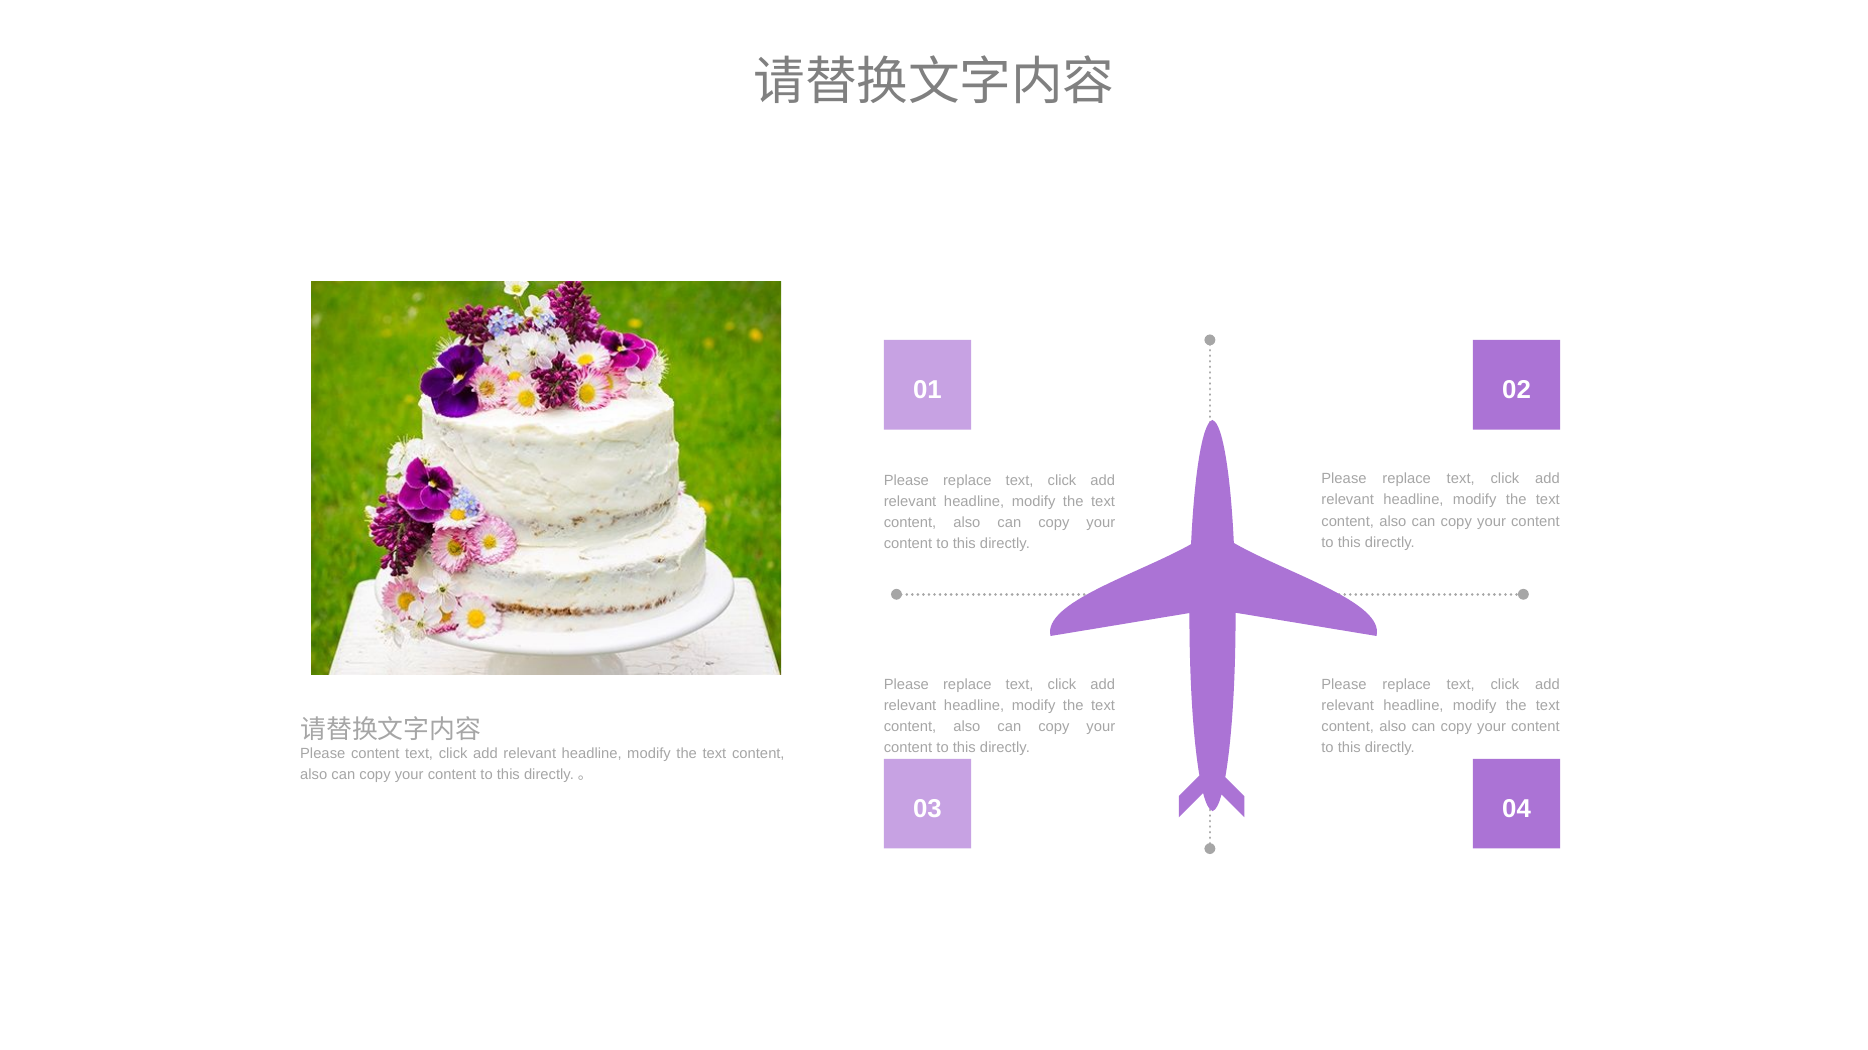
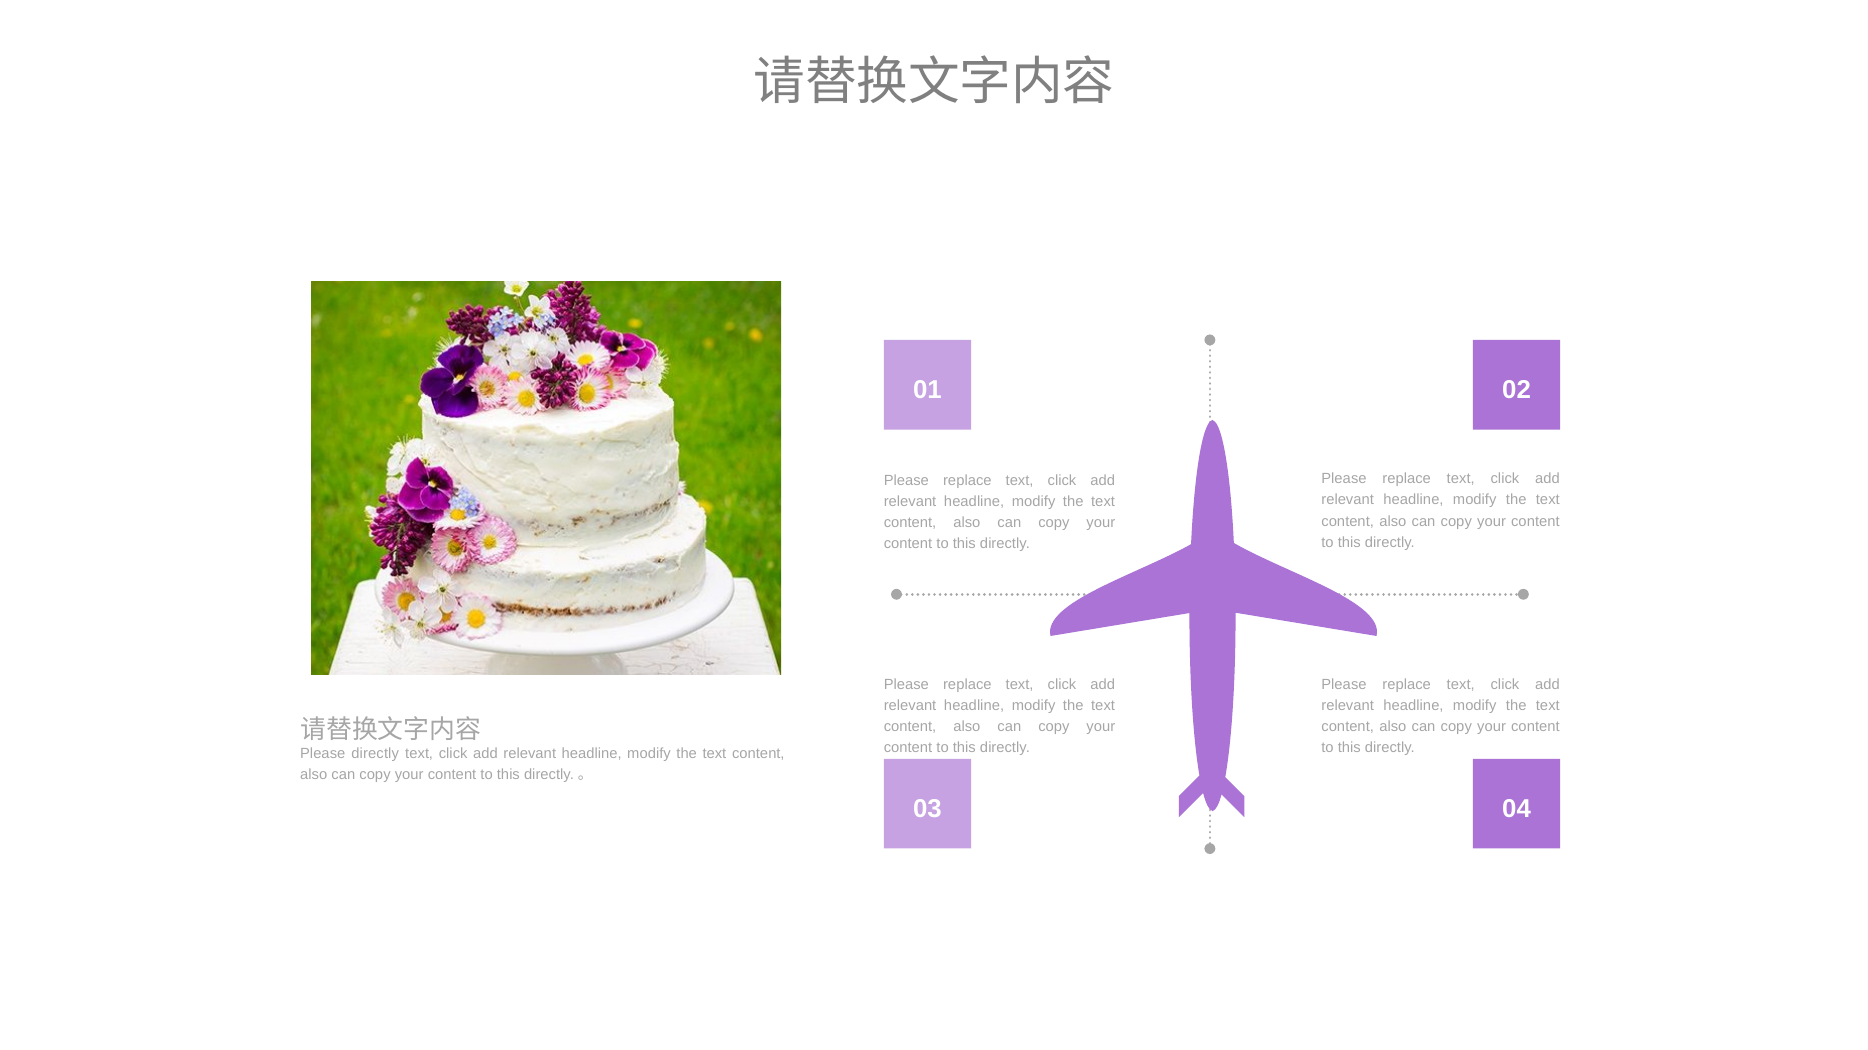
Please content: content -> directly (375, 754)
